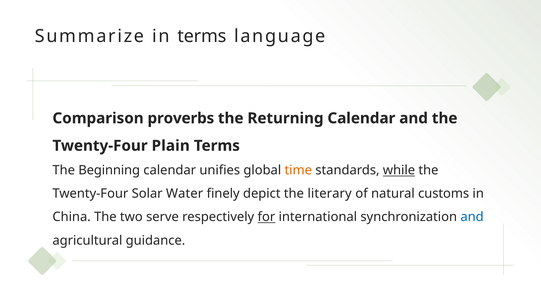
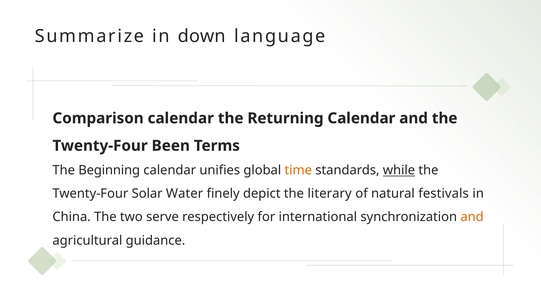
in terms: terms -> down (202, 36)
Comparison proverbs: proverbs -> calendar (181, 118)
Plain: Plain -> Been (171, 145)
customs: customs -> festivals (444, 193)
for underline: present -> none (266, 217)
and colour: blue -> orange (472, 217)
